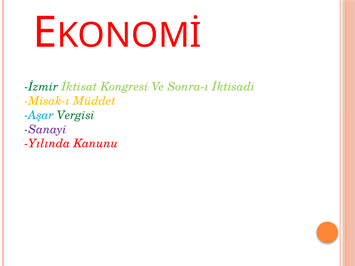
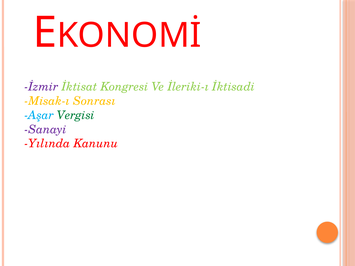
İzmir colour: green -> purple (41, 87)
Sonra-ı: Sonra-ı -> İleriki-ı (188, 87)
Müddet: Müddet -> Sonrası (94, 101)
